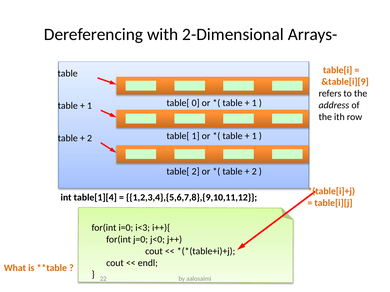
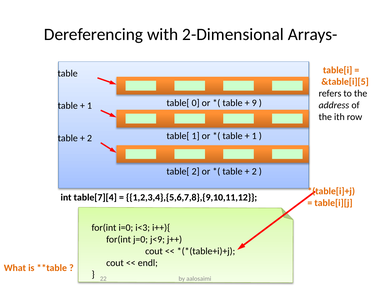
&table[i][9: &table[i][9 -> &table[i][5 (345, 82)
1: 1 -> 9 (254, 103)
table[1][4: table[1][4 -> table[7][4 (95, 198)
j<0: j<0 -> j<9 (157, 240)
